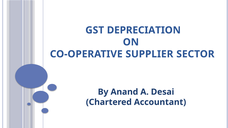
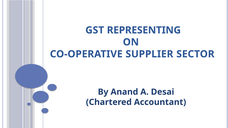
DEPRECIATION: DEPRECIATION -> REPRESENTING (144, 30)
